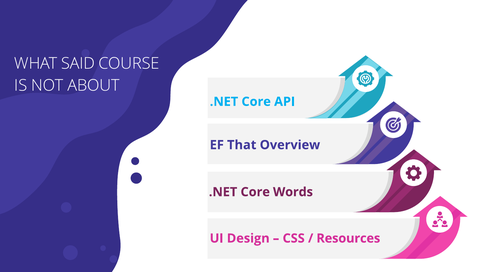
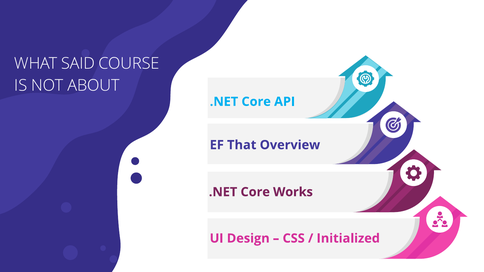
Words: Words -> Works (293, 192)
Resources: Resources -> Initialized (348, 239)
